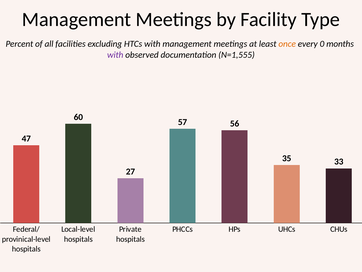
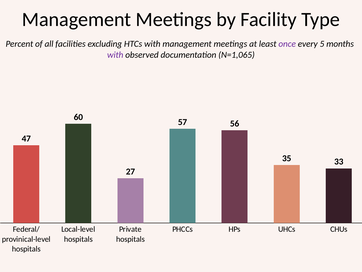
once colour: orange -> purple (287, 44)
0: 0 -> 5 (322, 44)
N=1,555: N=1,555 -> N=1,065 (237, 55)
